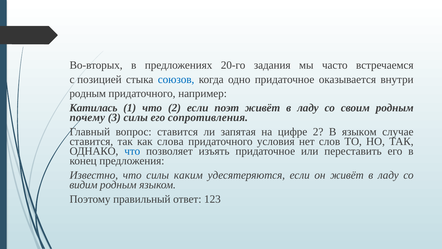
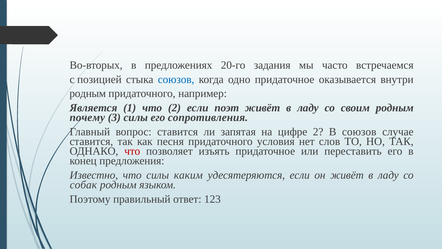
Катилась: Катилась -> Является (93, 108)
В языком: языком -> союзов (359, 132)
слова: слова -> песня (170, 141)
что colour: blue -> red (132, 151)
видим: видим -> собак (83, 185)
